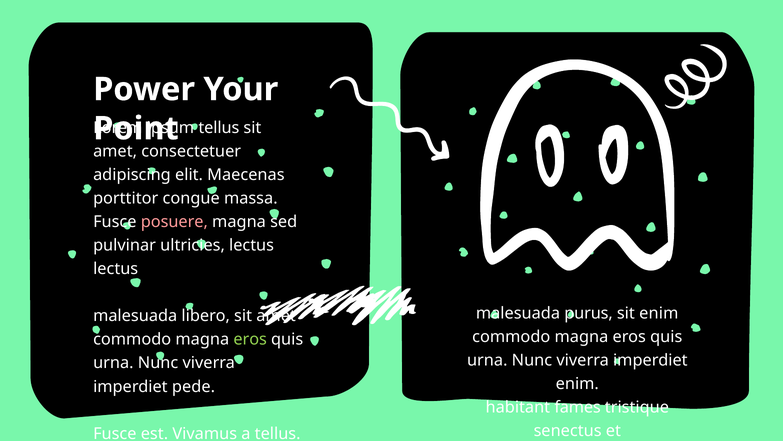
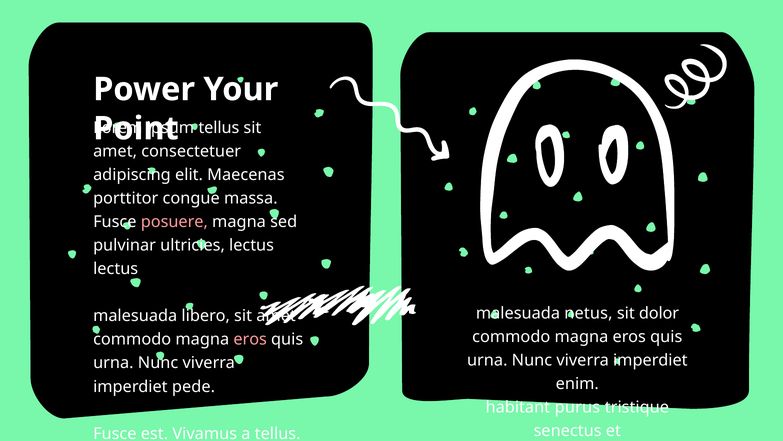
purus: purus -> netus (588, 313)
sit enim: enim -> dolor (659, 313)
eros colour: light green -> pink (250, 339)
fames: fames -> purus (577, 407)
